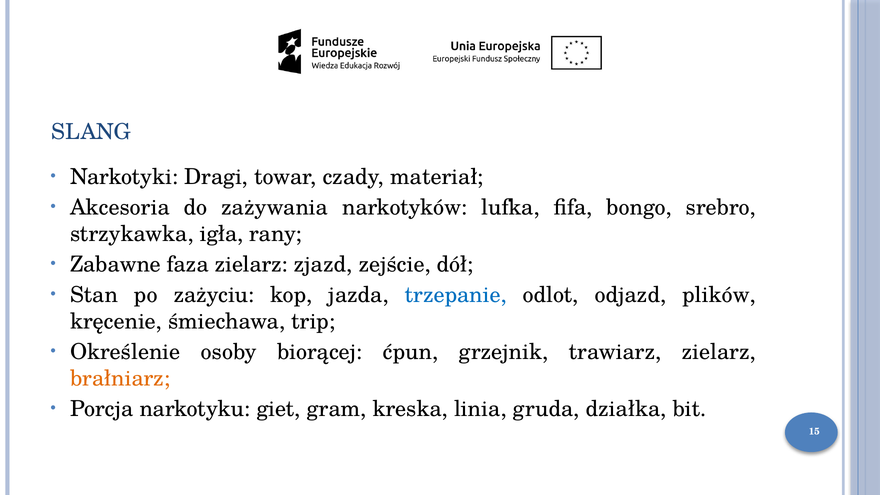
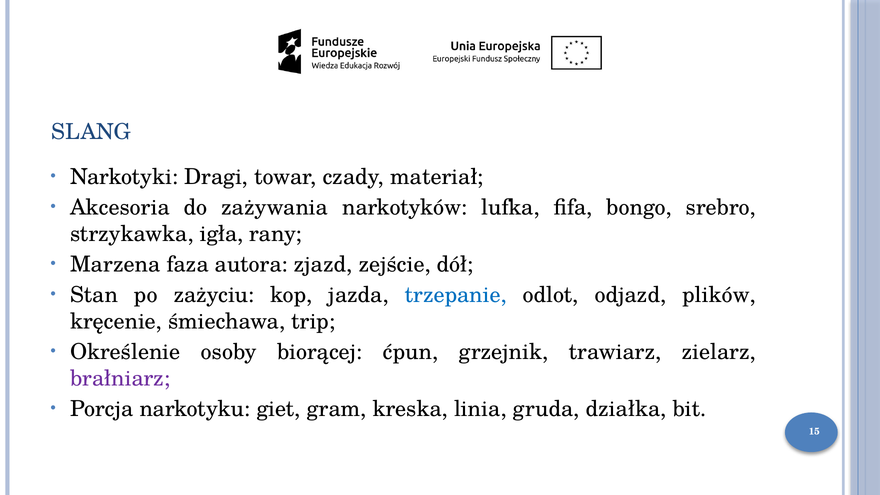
Zabawne: Zabawne -> Marzena (115, 265)
faza zielarz: zielarz -> autora (251, 265)
brałniarz colour: orange -> purple (120, 378)
